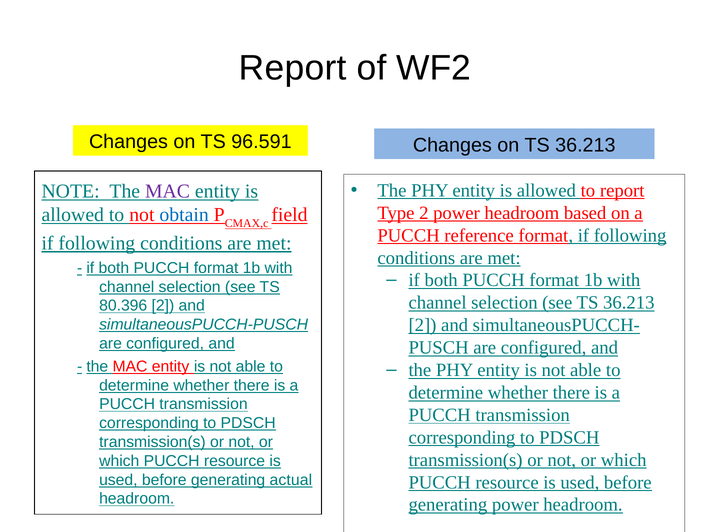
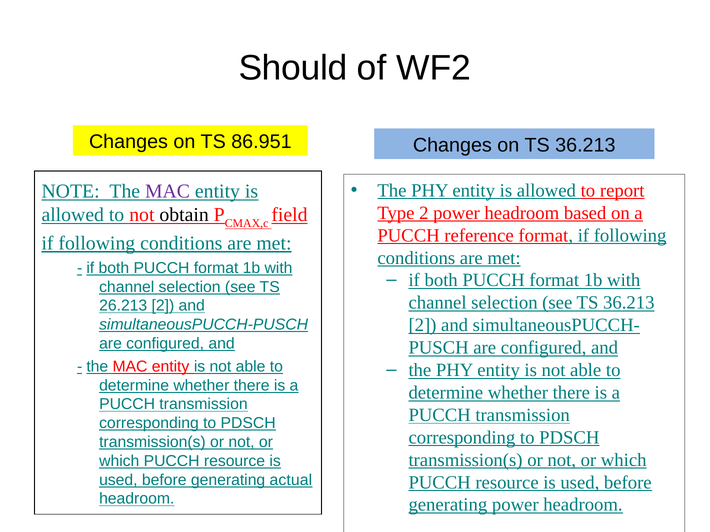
Report: Report -> Should (293, 68)
96.591: 96.591 -> 86.951 (261, 142)
obtain colour: blue -> black (184, 215)
80.396: 80.396 -> 26.213 (123, 306)
